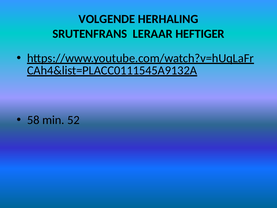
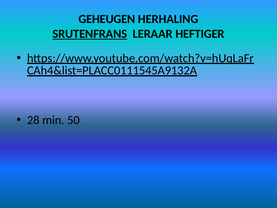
VOLGENDE: VOLGENDE -> GEHEUGEN (107, 19)
SRUTENFRANS underline: none -> present (90, 34)
58: 58 -> 28 (33, 120)
52: 52 -> 50 (74, 120)
